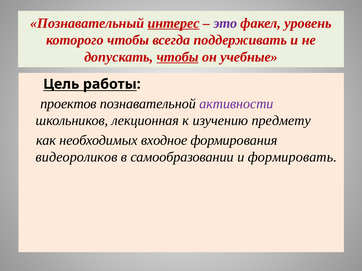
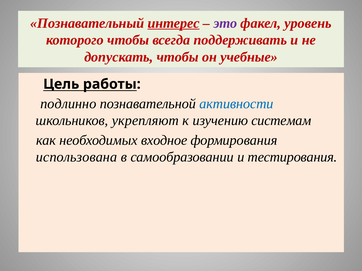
чтобы underline: present -> none (178, 57)
проектов: проектов -> подлинно (68, 104)
активности colour: purple -> blue (236, 104)
лекционная: лекционная -> укрепляют (145, 121)
предмету: предмету -> системам (281, 121)
видеороликов: видеороликов -> использована (77, 157)
формировать: формировать -> тестирования (292, 157)
